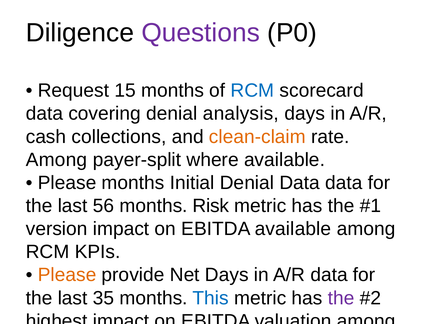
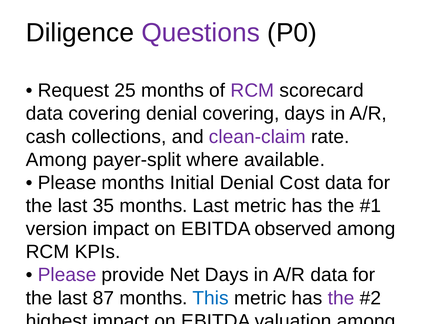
15: 15 -> 25 (125, 90)
RCM colour: blue -> purple (252, 90)
denial analysis: analysis -> covering (241, 113)
clean-claim colour: orange -> purple (257, 136)
Denial Data: Data -> Cost (300, 182)
56: 56 -> 35 (104, 205)
months Risk: Risk -> Last (211, 205)
EBITDA available: available -> observed (293, 228)
Please colour: orange -> purple (67, 274)
35: 35 -> 87 (104, 297)
